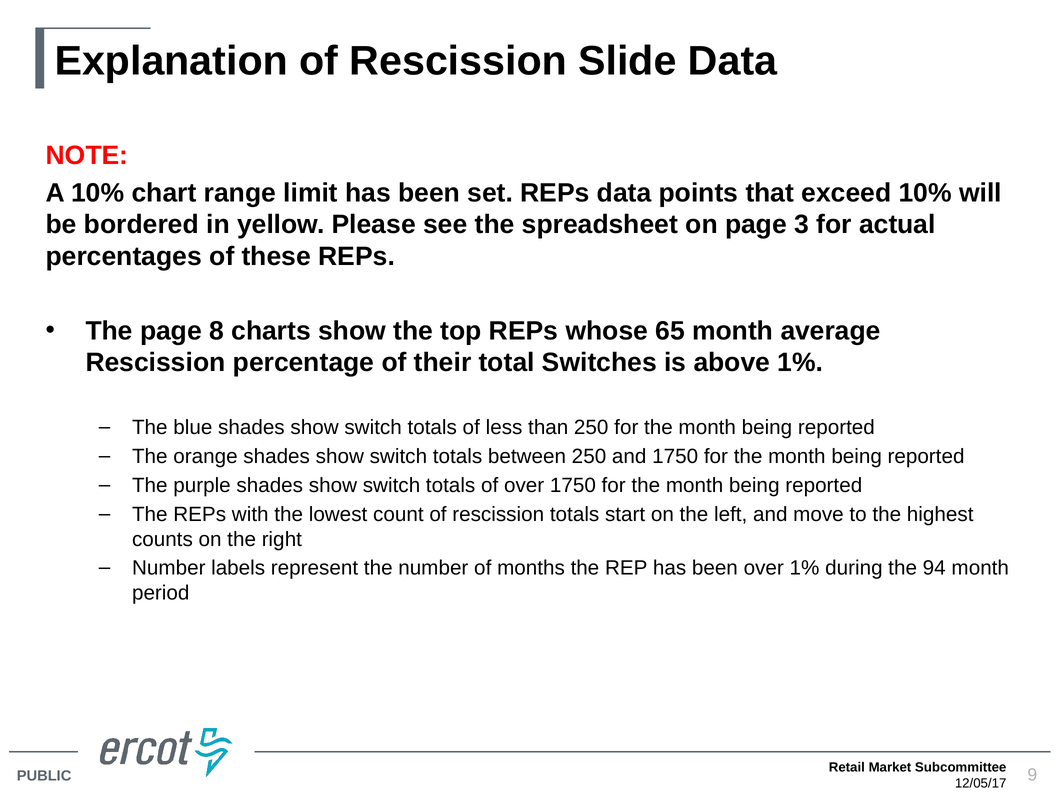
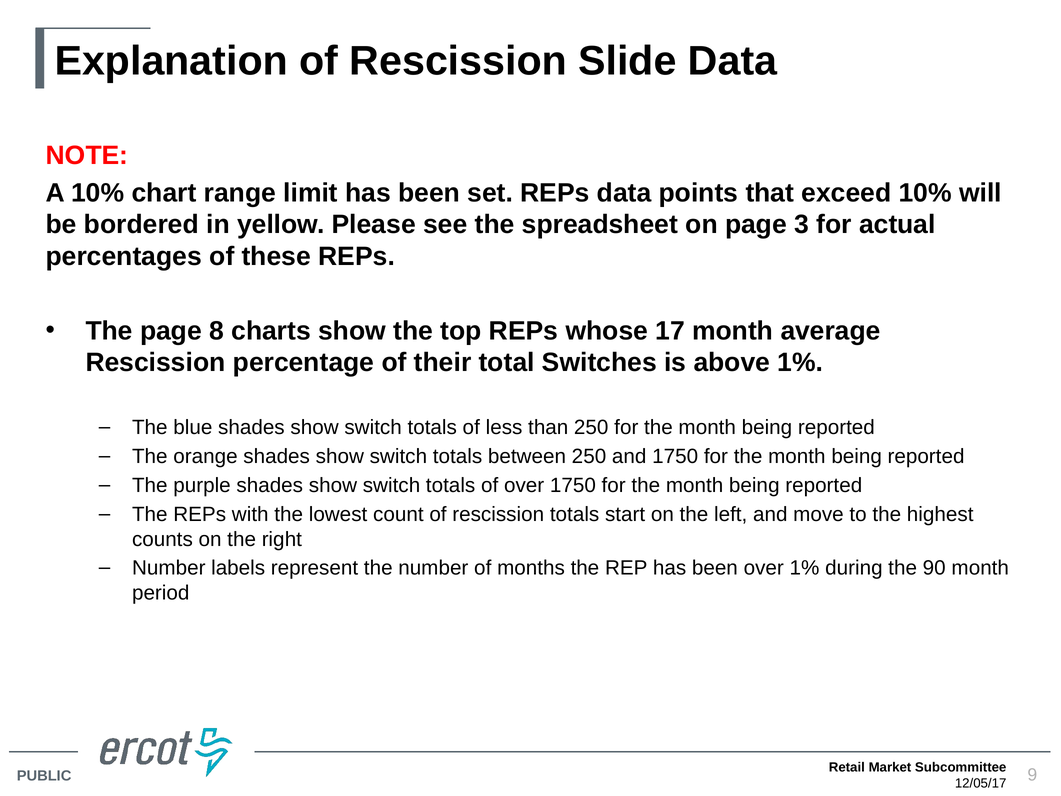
65: 65 -> 17 (670, 331)
94: 94 -> 90 (934, 568)
